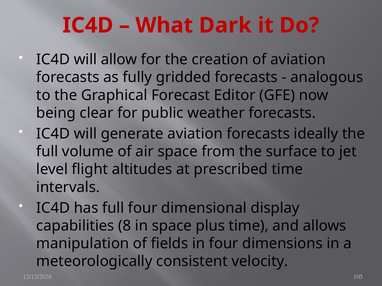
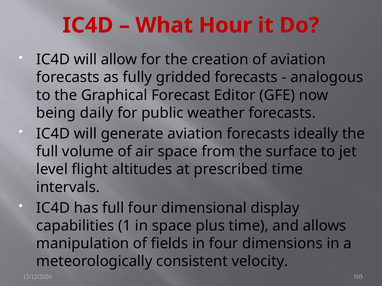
Dark: Dark -> Hour (225, 25)
clear: clear -> daily (96, 113)
8: 8 -> 1 (125, 226)
